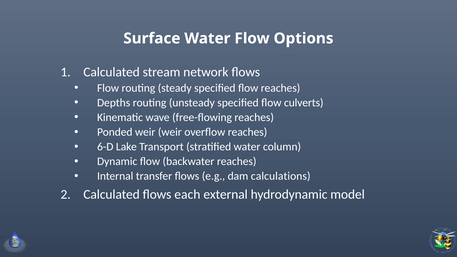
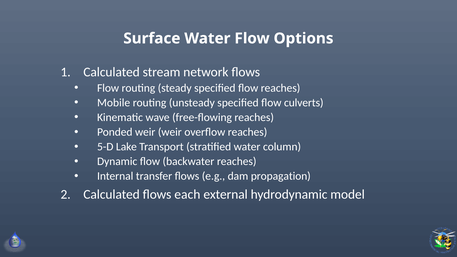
Depths: Depths -> Mobile (114, 103)
6-D: 6-D -> 5-D (105, 147)
calculations: calculations -> propagation (281, 176)
